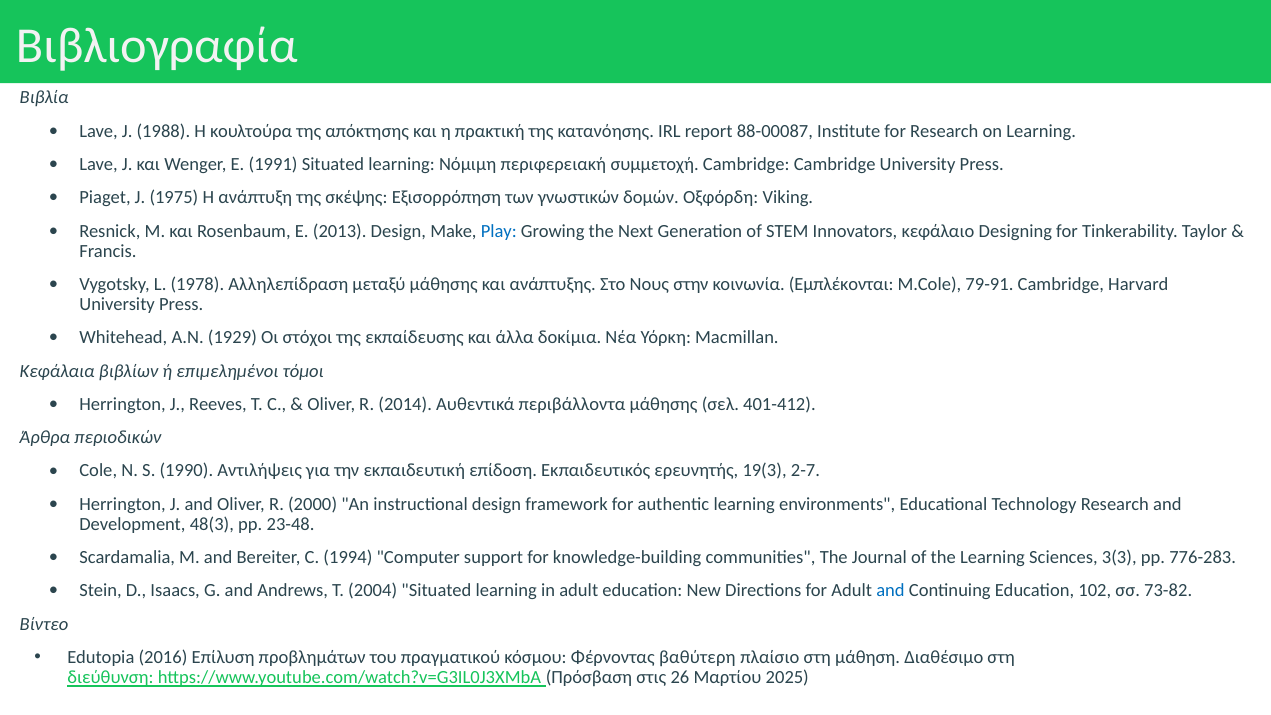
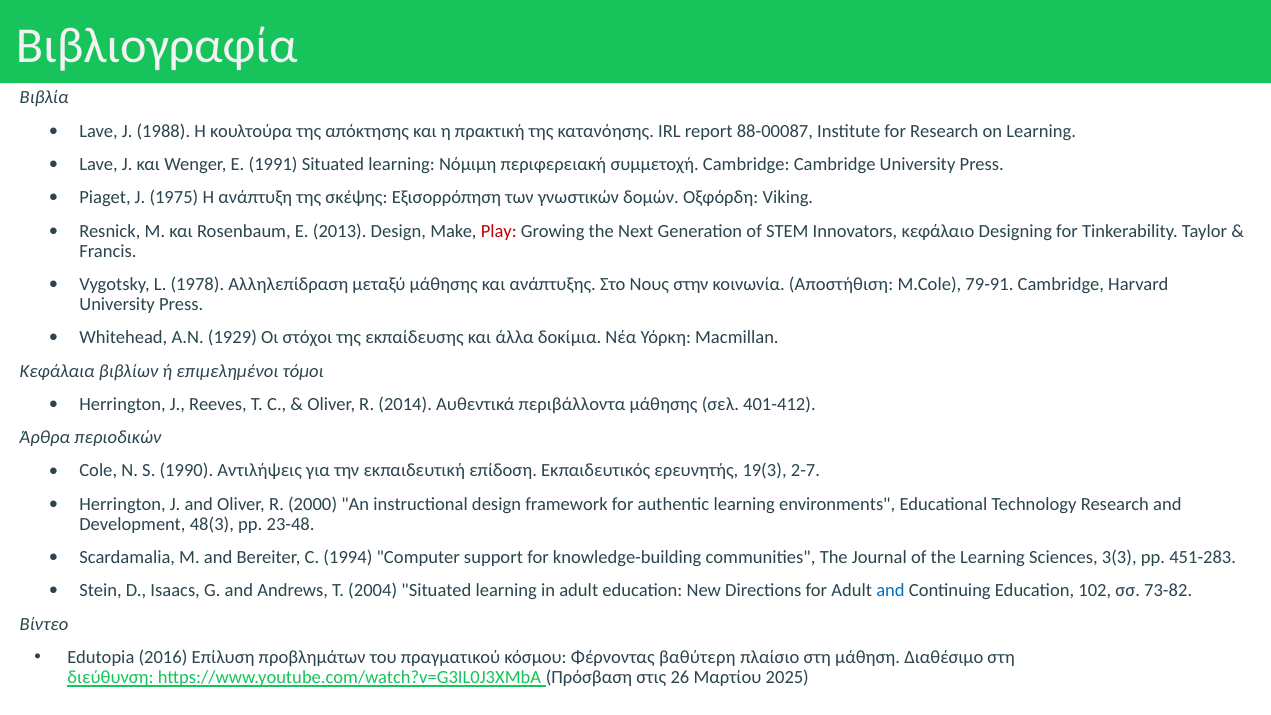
Play colour: blue -> red (499, 231)
Εμπλέκονται: Εμπλέκονται -> Αποστήθιση (841, 284)
776-283: 776-283 -> 451-283 (1203, 557)
